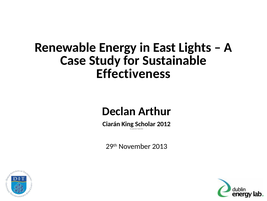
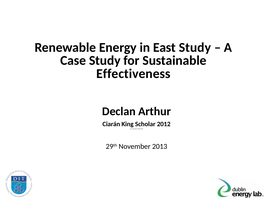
East Lights: Lights -> Study (195, 47)
